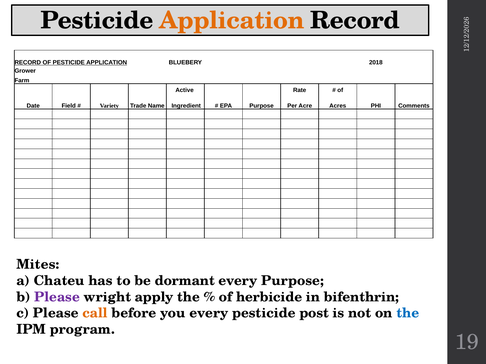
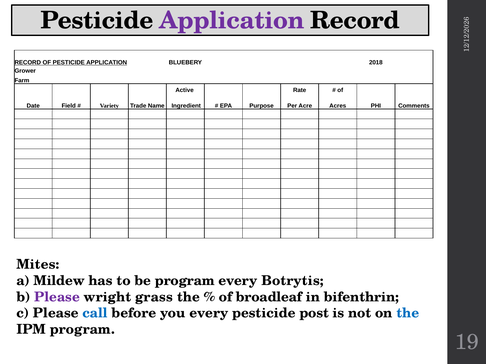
Application colour: orange -> purple (232, 20)
Chateu: Chateu -> Mildew (59, 281)
be dormant: dormant -> program (185, 281)
every Purpose: Purpose -> Botrytis (293, 281)
apply: apply -> grass (154, 297)
herbicide: herbicide -> broadleaf (269, 297)
call colour: orange -> blue (95, 314)
